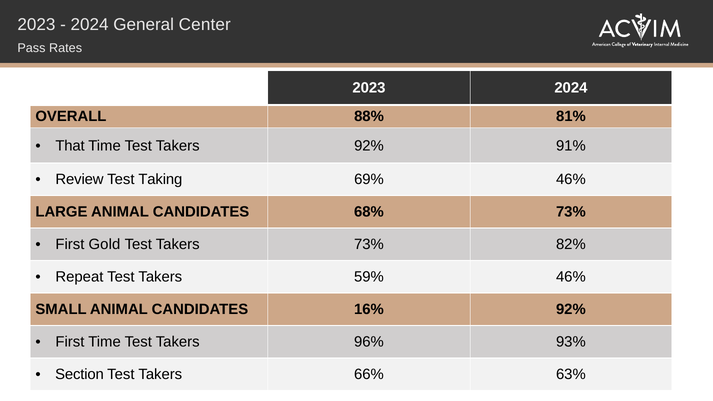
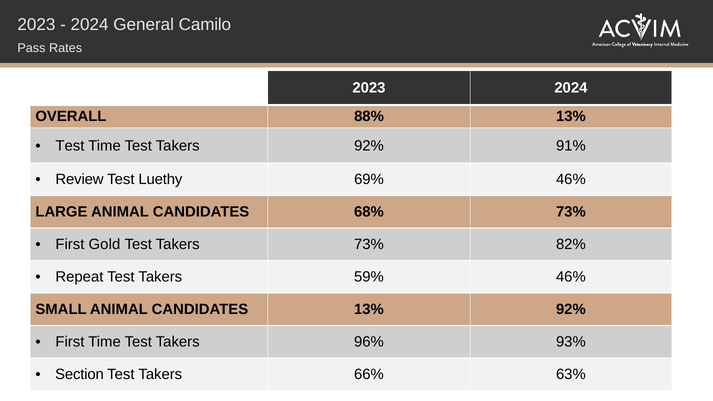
Center: Center -> Camilo (205, 25)
88% 81%: 81% -> 13% (571, 117)
That: That -> Test (70, 146)
Taking: Taking -> Luethy (160, 180)
CANDIDATES 16%: 16% -> 13% (369, 310)
